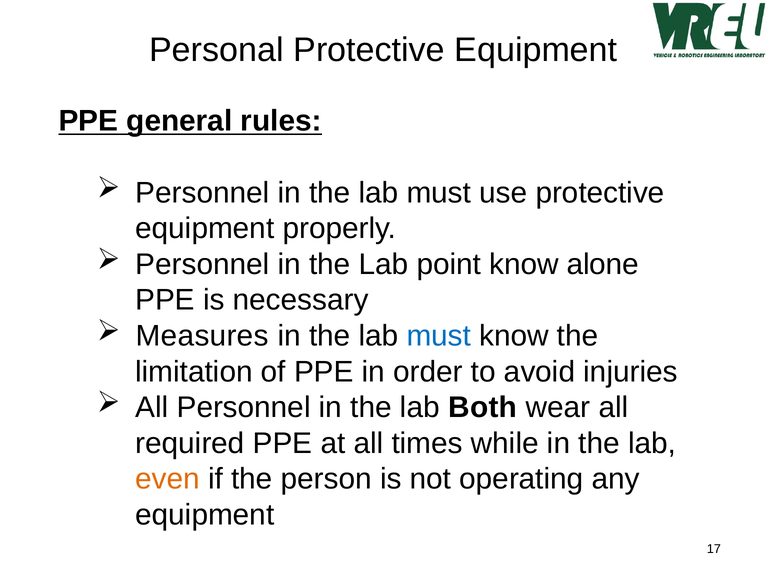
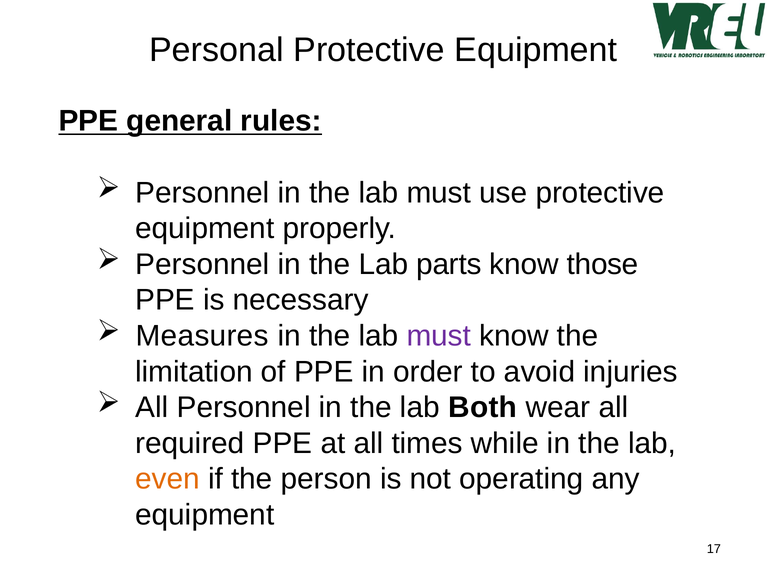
point: point -> parts (449, 264)
alone: alone -> those (603, 264)
must colour: blue -> purple (439, 336)
